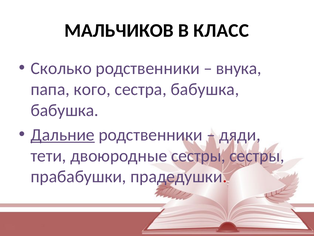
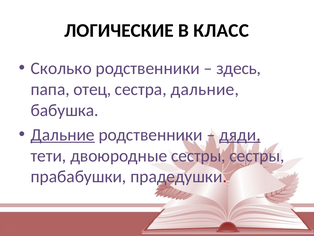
МАЛЬЧИКОВ: МАЛЬЧИКОВ -> ЛОГИЧЕСКИЕ (119, 30)
внука: внука -> здесь (239, 68)
кого: кого -> отец (92, 89)
сестра бабушка: бабушка -> дальние (205, 89)
дяди underline: none -> present (240, 134)
